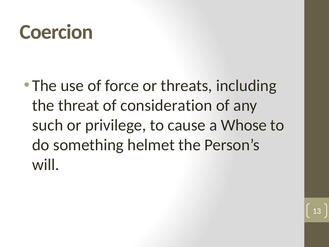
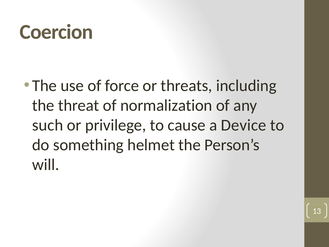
consideration: consideration -> normalization (166, 105)
Whose: Whose -> Device (244, 125)
